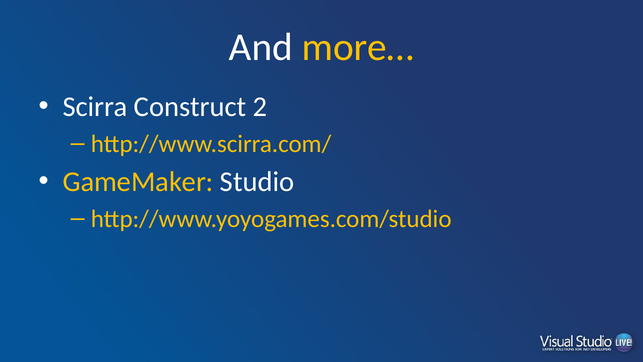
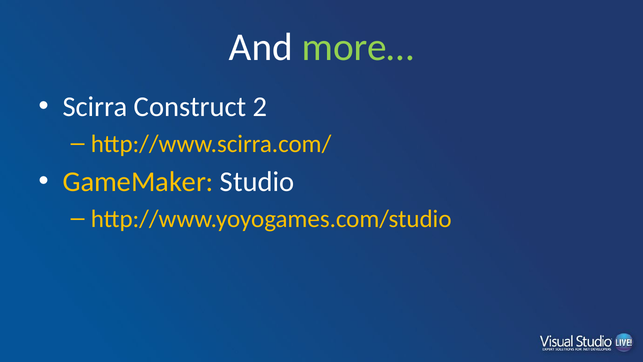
more… colour: yellow -> light green (358, 47)
